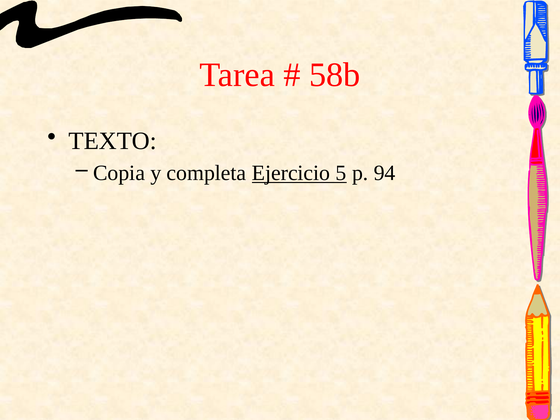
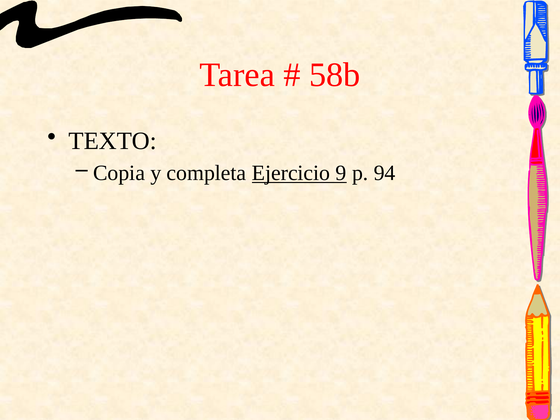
5: 5 -> 9 (341, 173)
